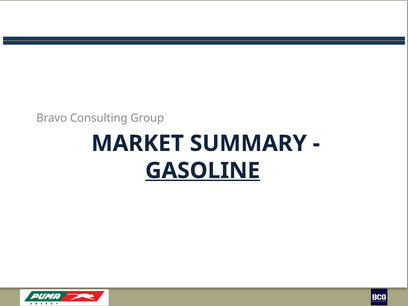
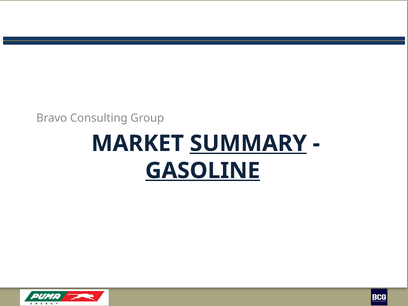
SUMMARY underline: none -> present (248, 143)
